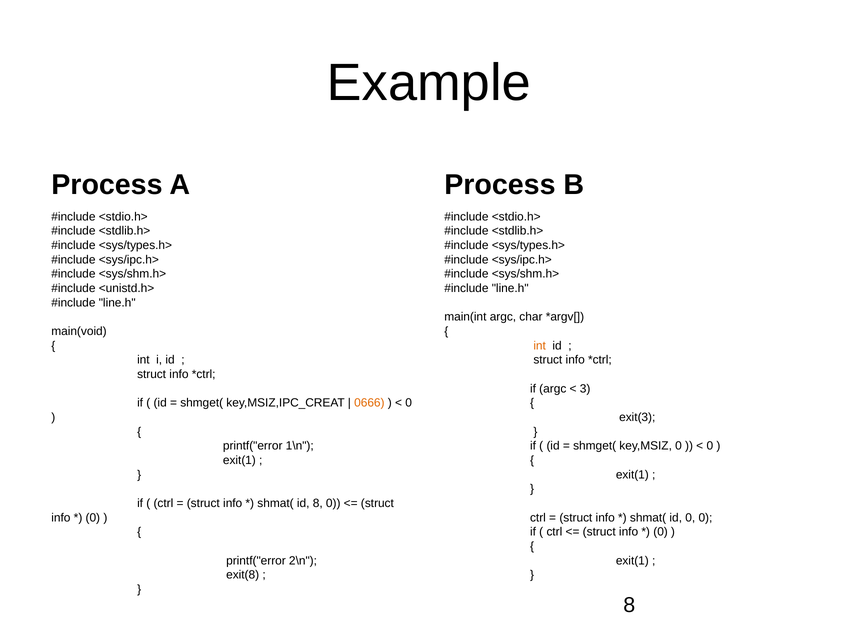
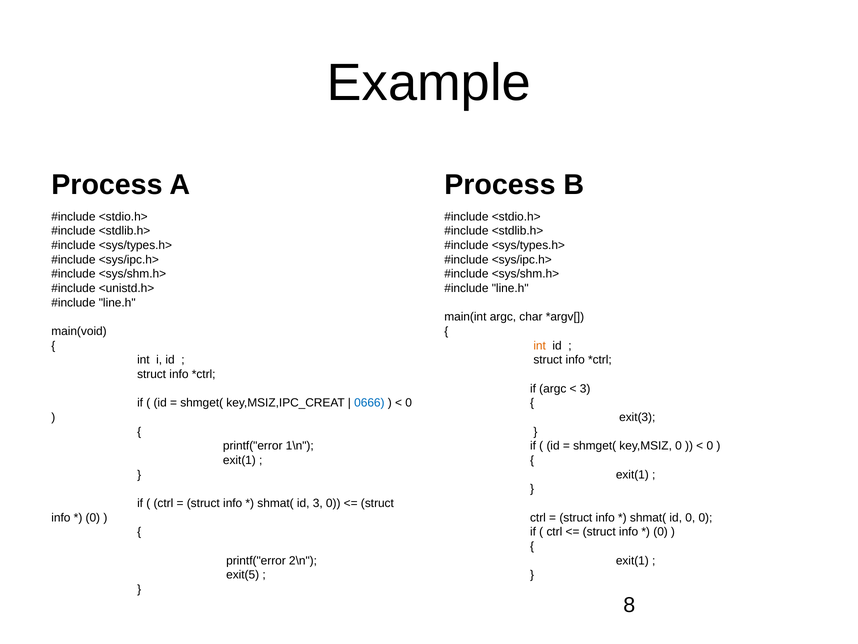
0666 colour: orange -> blue (369, 403)
id 8: 8 -> 3 (318, 503)
exit(8: exit(8 -> exit(5 (243, 575)
